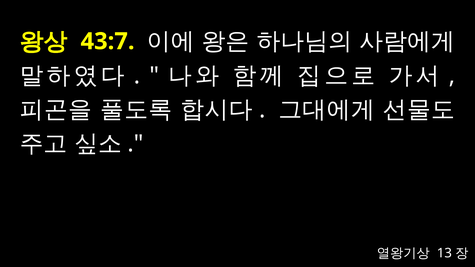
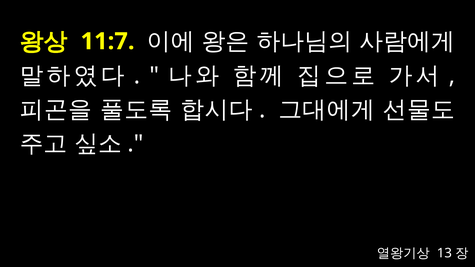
43:7: 43:7 -> 11:7 (108, 41)
